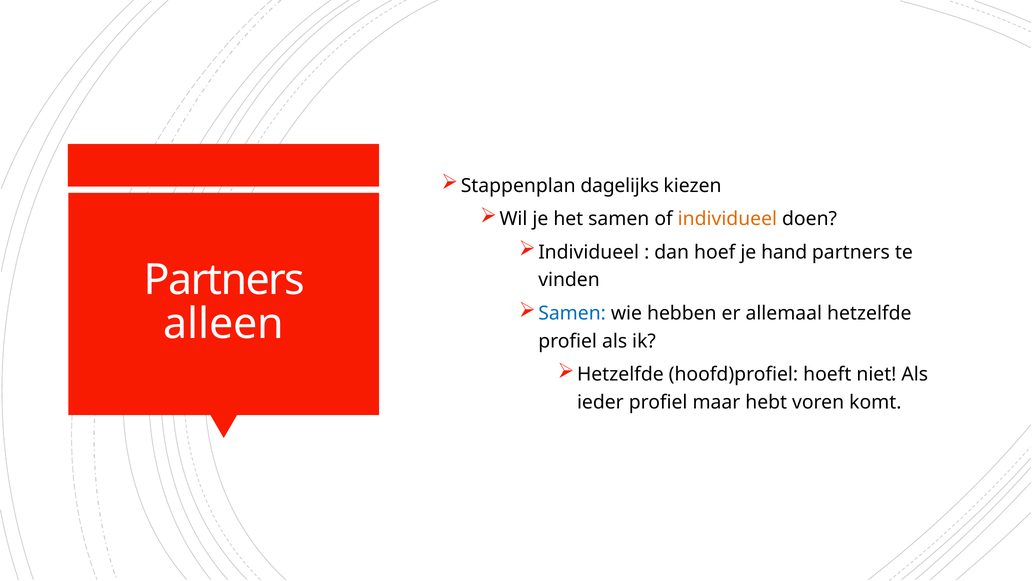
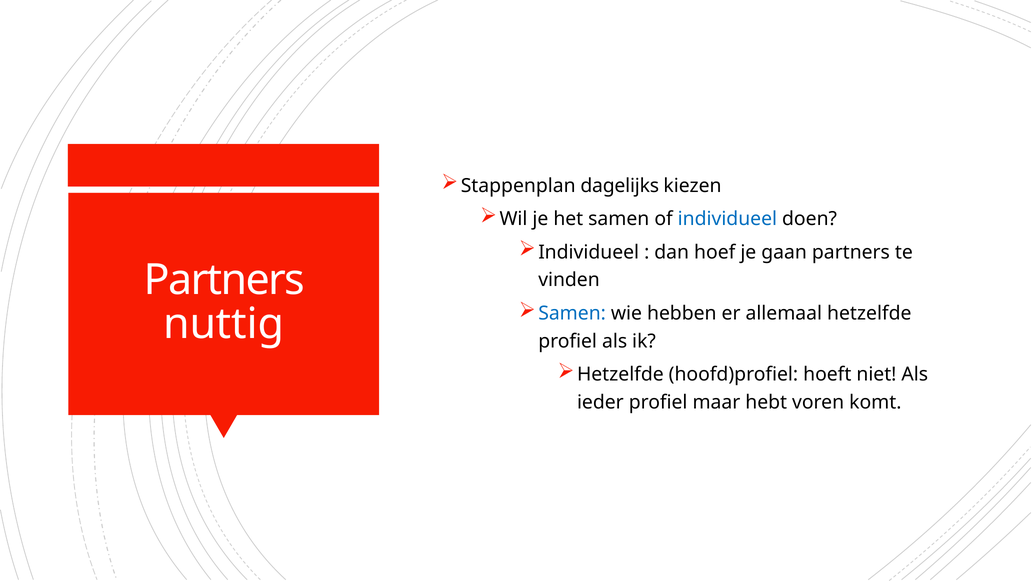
individueel colour: orange -> blue (727, 219)
hand: hand -> gaan (784, 252)
alleen: alleen -> nuttig (224, 324)
